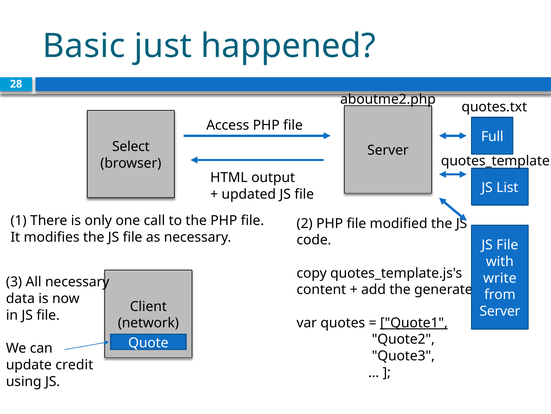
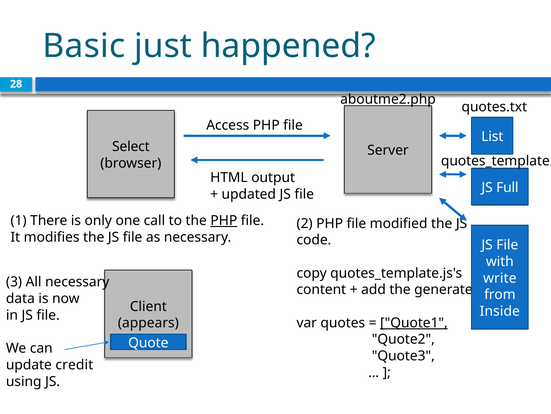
Full: Full -> List (492, 136)
List: List -> Full (507, 187)
PHP underline: none -> present (224, 220)
Server: Server -> Inside (500, 311)
network: network -> appears (148, 322)
